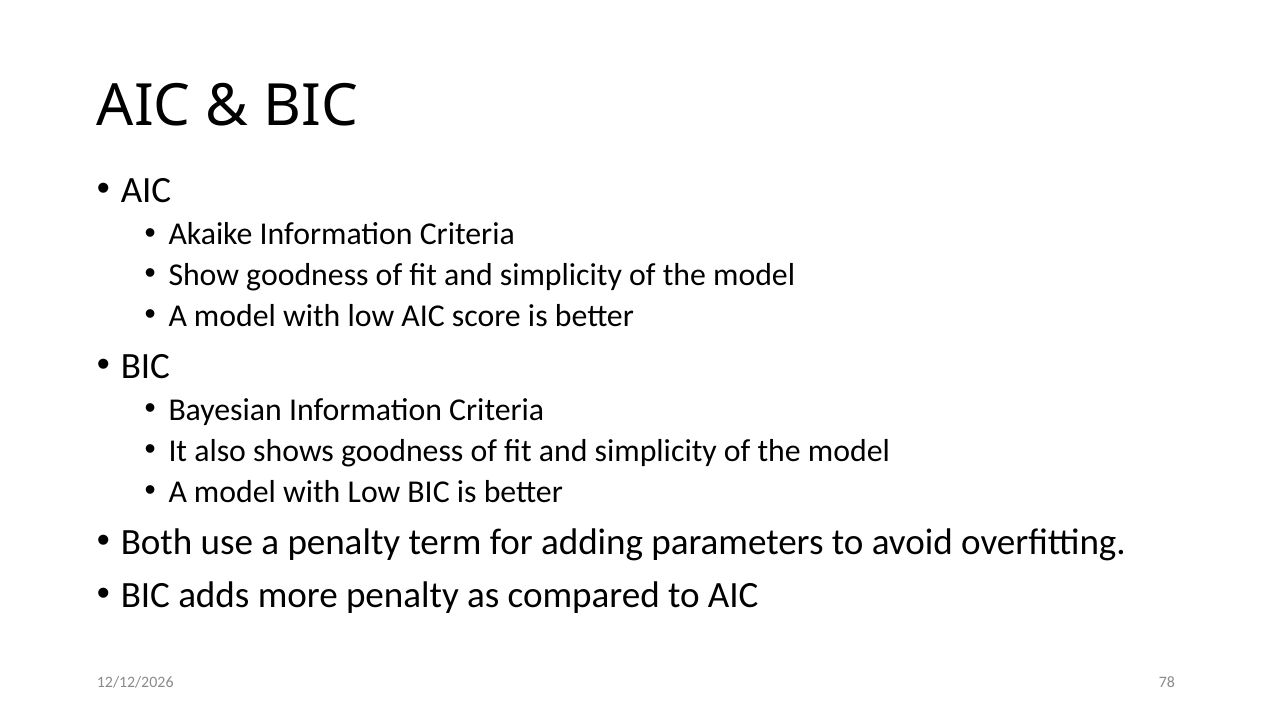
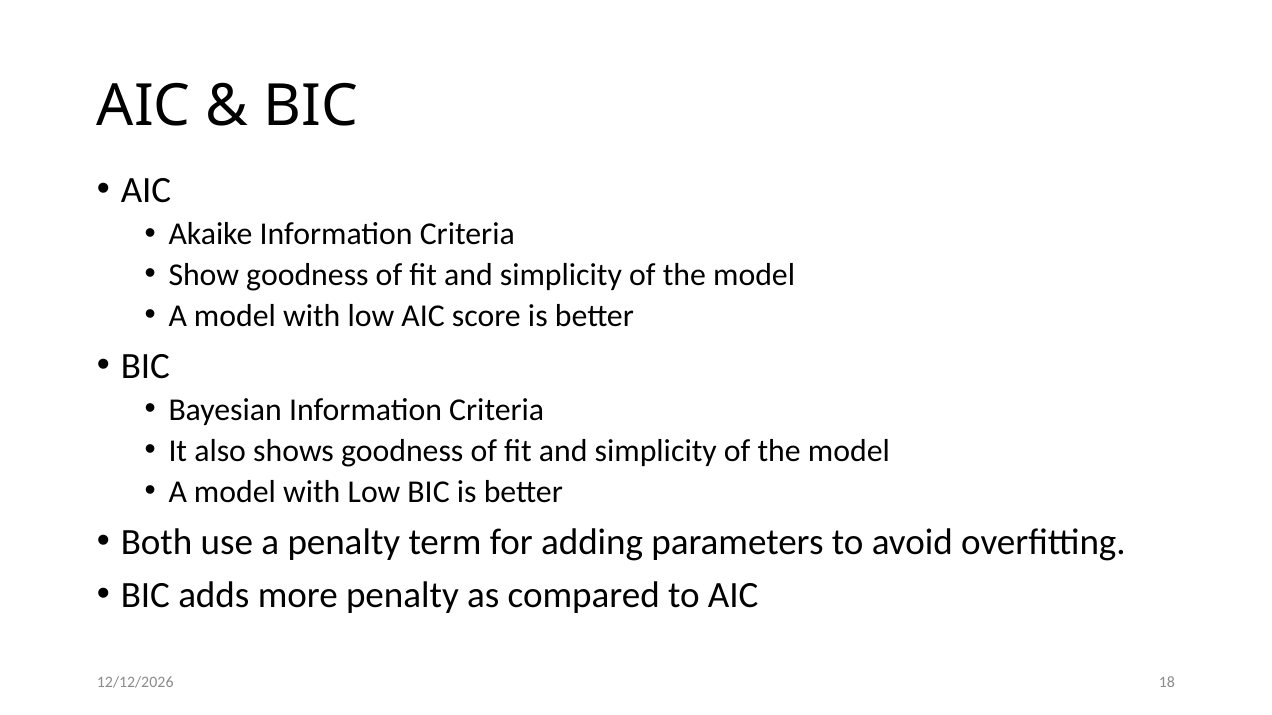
78: 78 -> 18 (1167, 683)
